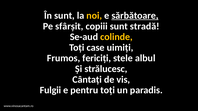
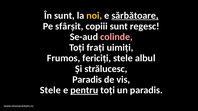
stradă: stradă -> regesc (145, 26)
colinde colour: yellow -> pink (116, 37)
case: case -> frați (95, 48)
Cântați: Cântați -> Paradis (87, 80)
Fulgii: Fulgii -> Stele (50, 90)
pentru underline: none -> present (84, 90)
